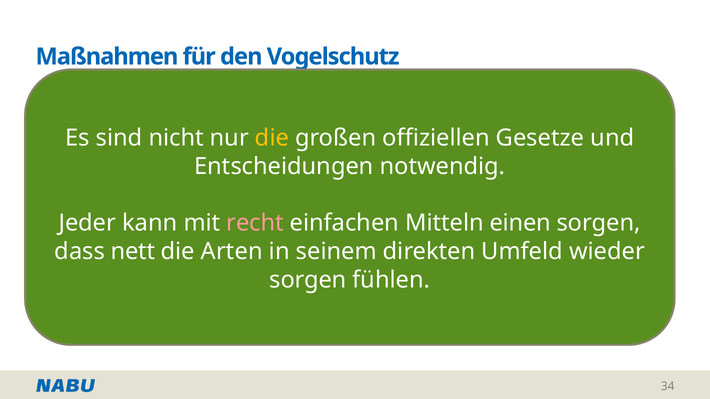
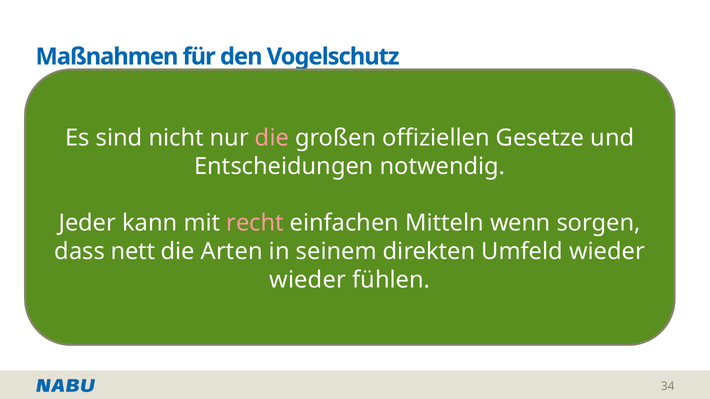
die colour: yellow -> pink (272, 138)
einen: einen -> wenn (520, 223)
sorgen: sorgen -> wieder (308, 280)
